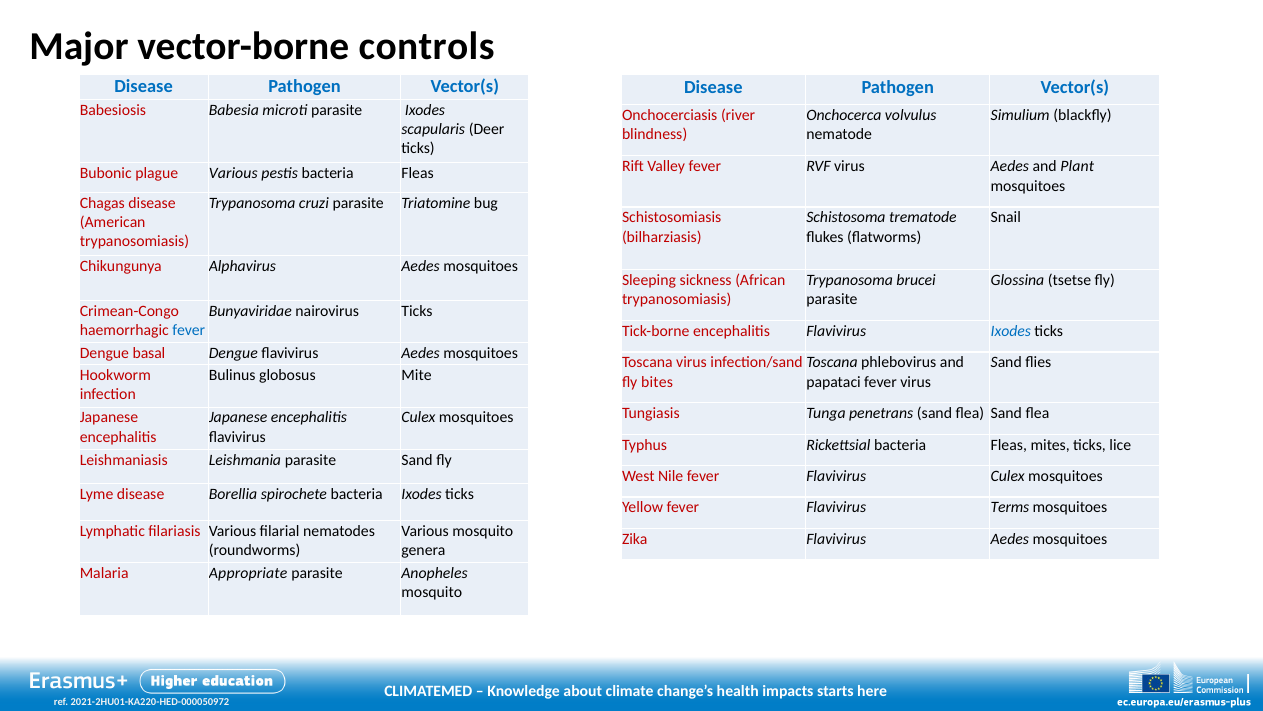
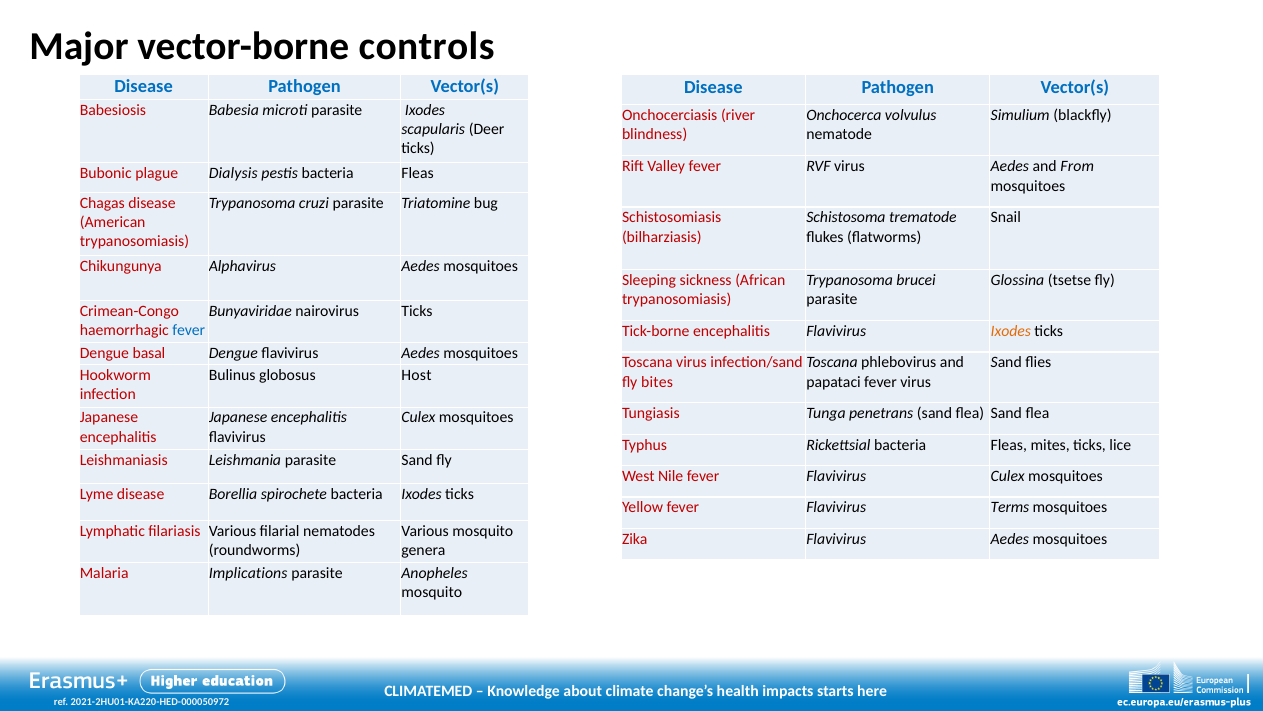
Plant: Plant -> From (1077, 166)
plague Various: Various -> Dialysis (233, 173)
Ixodes colour: blue -> orange (1011, 331)
Mite: Mite -> Host (416, 375)
Appropriate: Appropriate -> Implications (248, 573)
